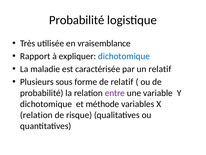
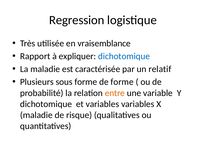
Probabilité: Probabilité -> Regression (77, 20)
de relatif: relatif -> forme (122, 82)
entre colour: purple -> orange (115, 93)
et méthode: méthode -> variables (102, 104)
relation: relation -> maladie (36, 115)
